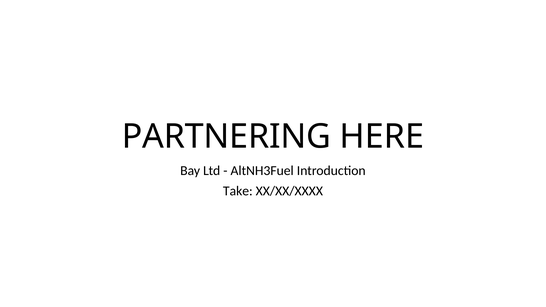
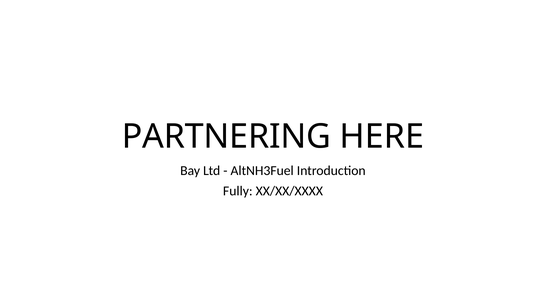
Take: Take -> Fully (238, 191)
